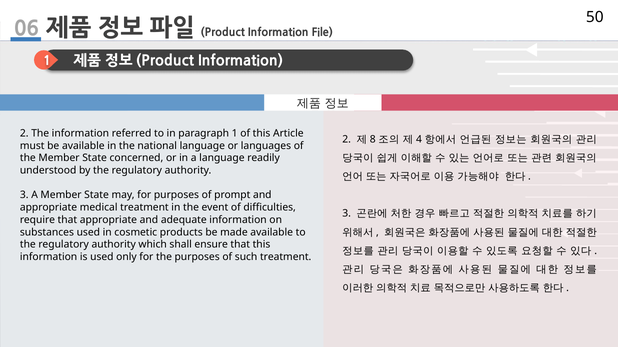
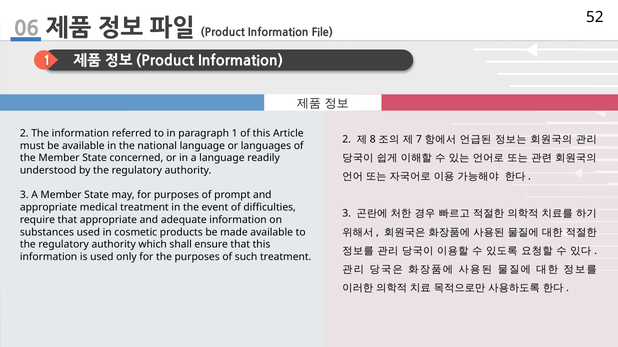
50: 50 -> 52 (595, 17)
4: 4 -> 7 (419, 140)
